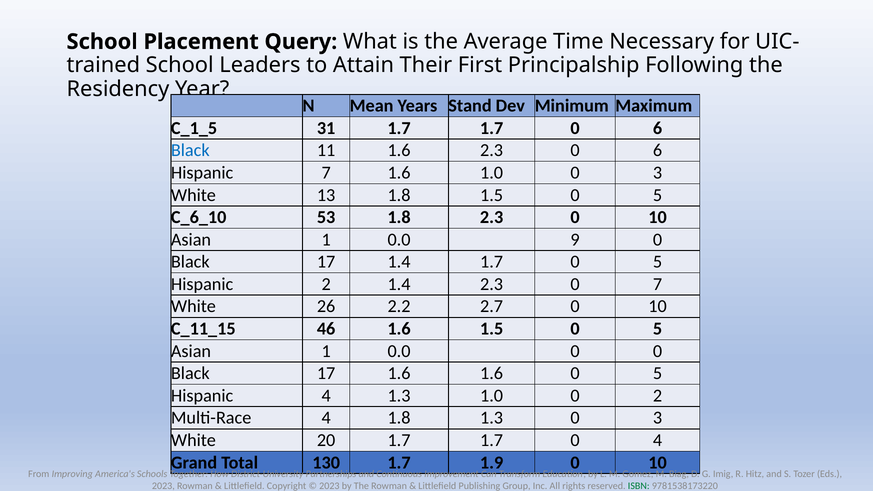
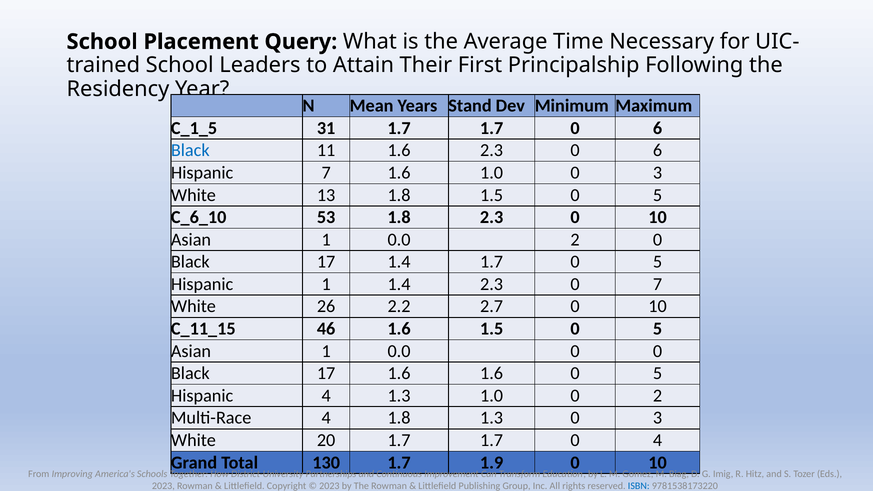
0.0 9: 9 -> 2 (575, 240)
Hispanic 2: 2 -> 1 (326, 284)
ISBN colour: green -> blue (639, 486)
